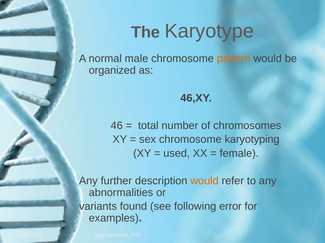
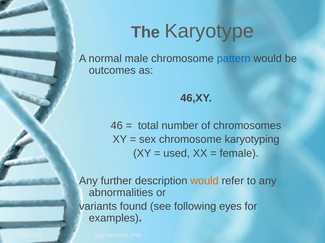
pattern colour: orange -> blue (234, 59)
organized: organized -> outcomes (112, 71)
error: error -> eyes (230, 207)
